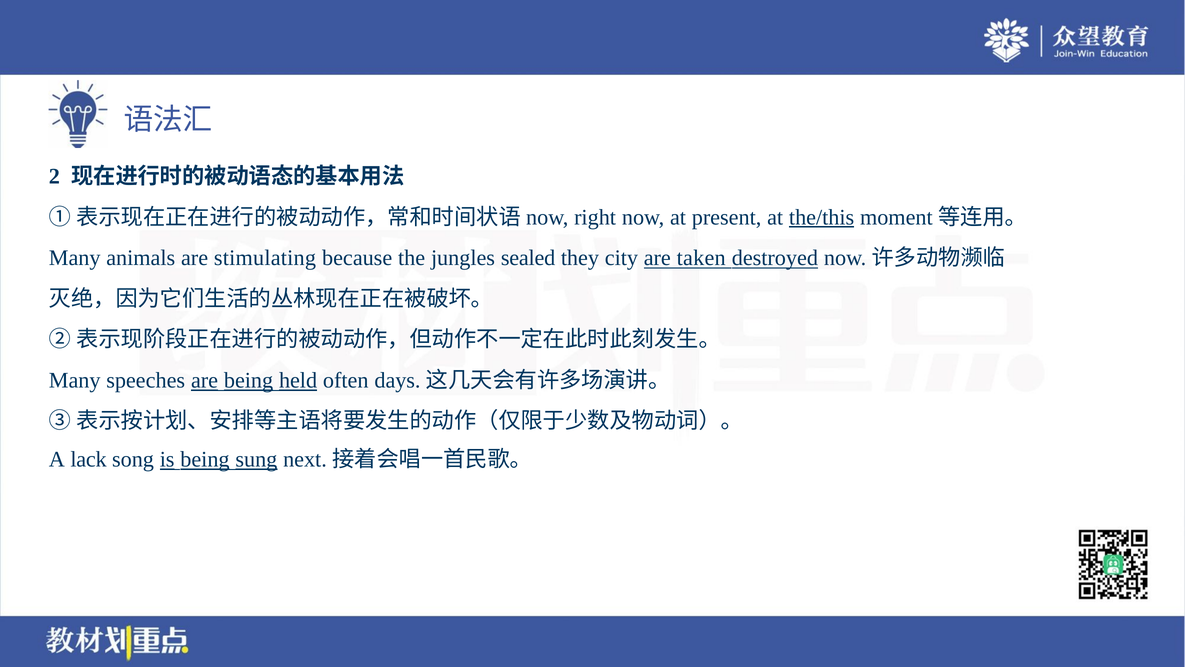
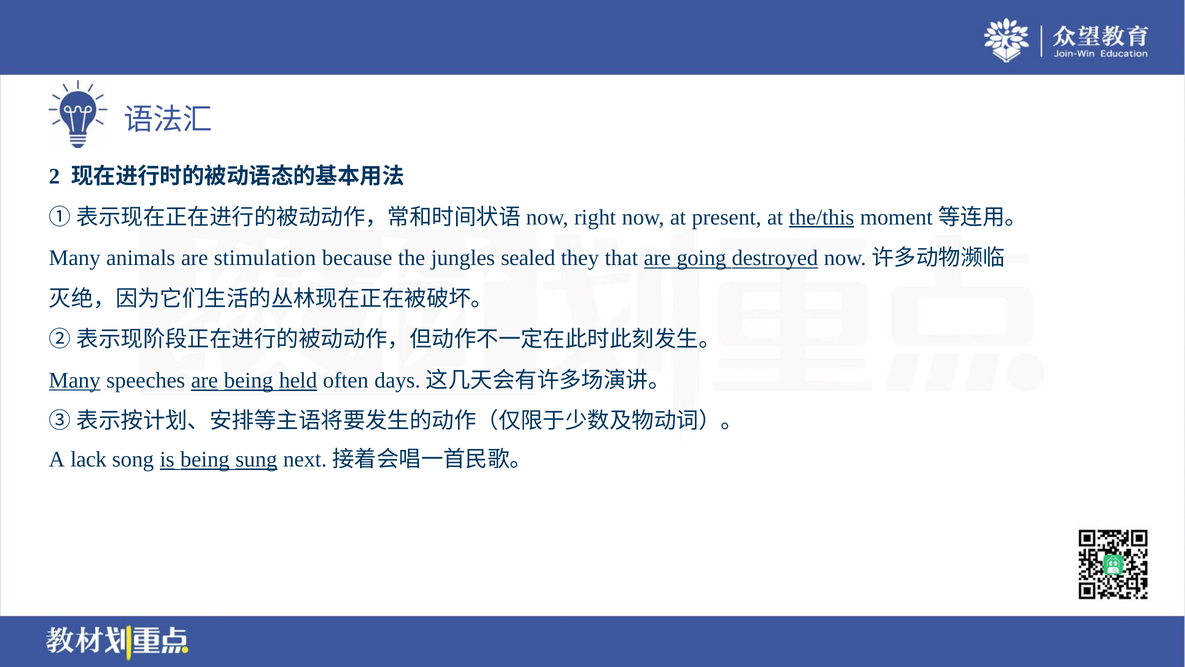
stimulating: stimulating -> stimulation (265, 258)
city: city -> that (621, 258)
taken: taken -> going (701, 258)
Many underline: none -> present (75, 380)
